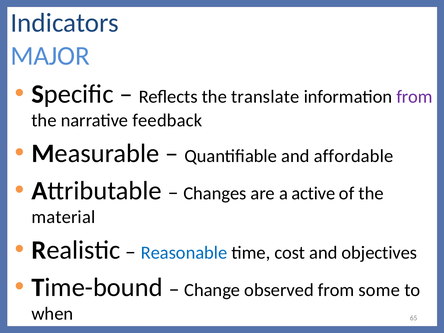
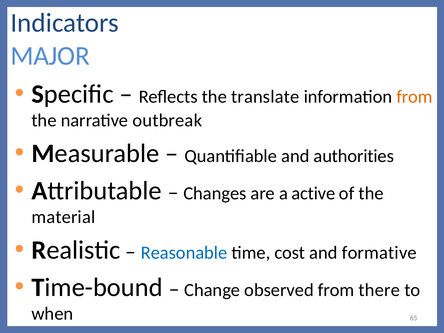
from colour: purple -> orange (415, 97)
feedback: feedback -> outbreak (167, 120)
affordable: affordable -> authorities (354, 156)
objectives: objectives -> formative (379, 253)
some: some -> there (379, 290)
